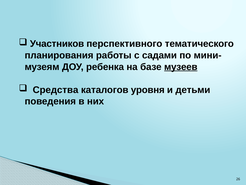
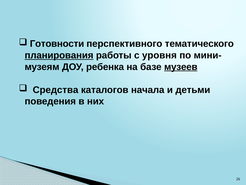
Участников: Участников -> Готовности (57, 44)
планирования underline: none -> present (59, 55)
садами: садами -> уровня (159, 55)
уровня: уровня -> начала (148, 90)
